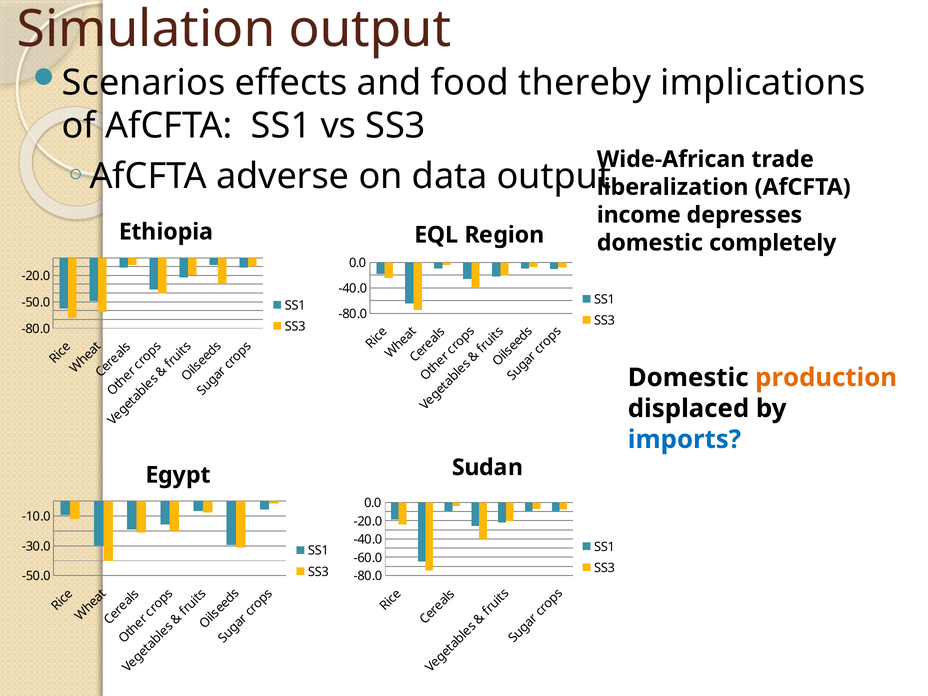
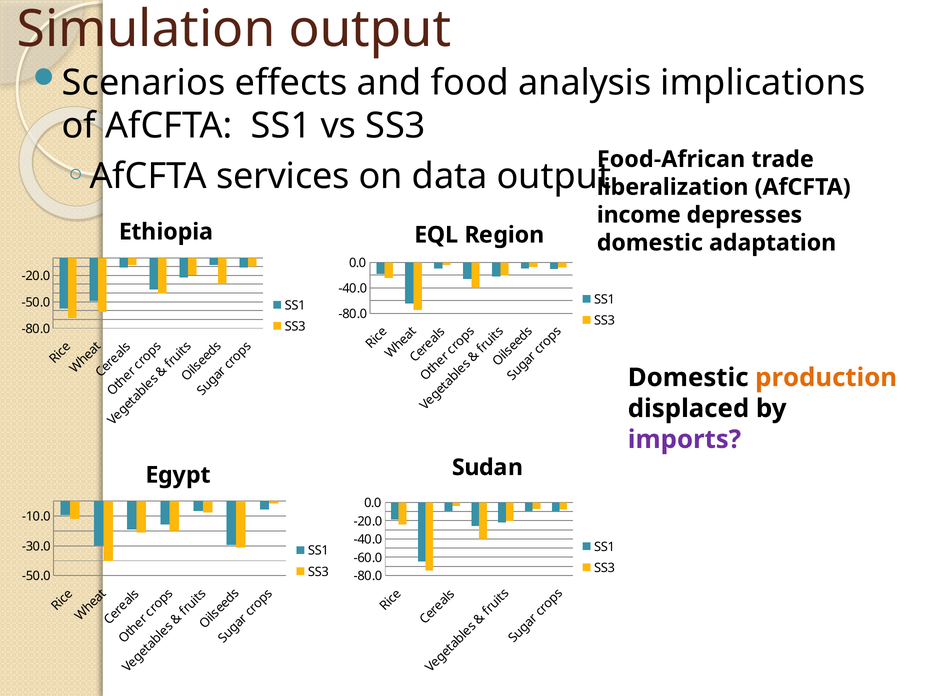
thereby: thereby -> analysis (585, 83)
Wide-African: Wide-African -> Food-African (671, 159)
adverse: adverse -> services (283, 176)
completely: completely -> adaptation (773, 243)
imports colour: blue -> purple (684, 439)
